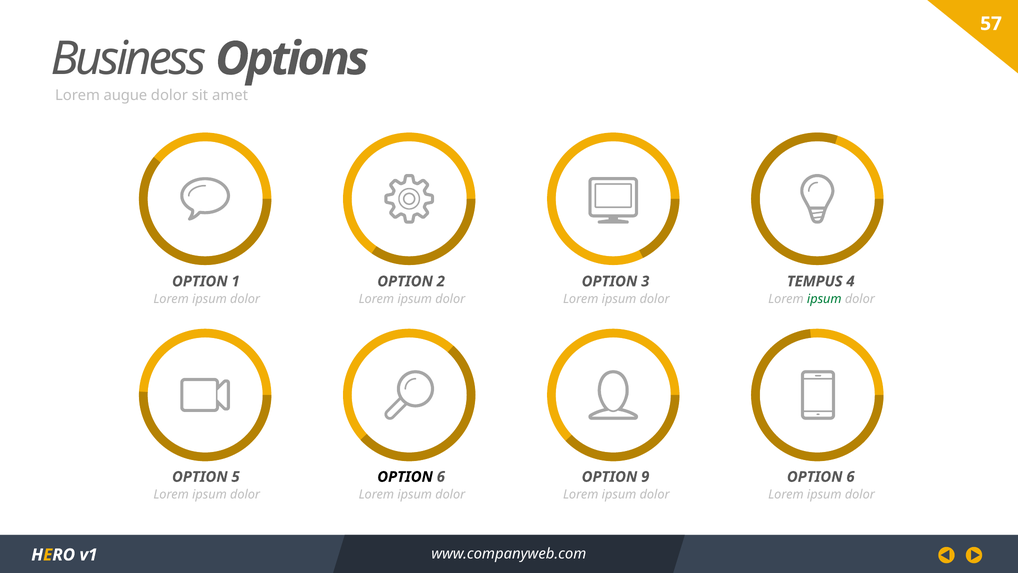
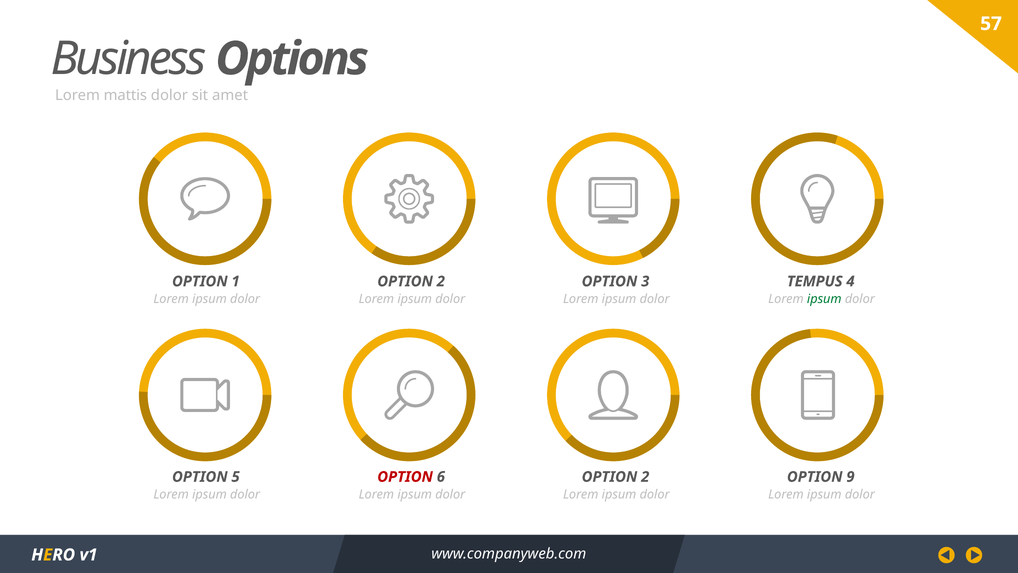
augue: augue -> mattis (125, 95)
OPTION colour: black -> red (405, 477)
9: 9 -> 2 (645, 477)
6: 6 -> 9 (850, 477)
